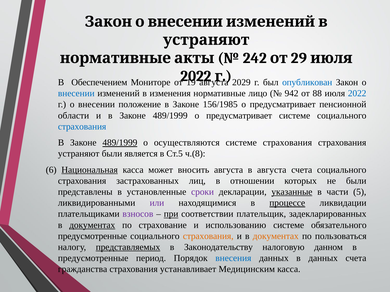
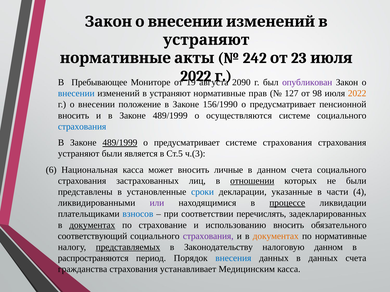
29: 29 -> 23 (299, 58)
Обеспечением: Обеспечением -> Пребывающее (99, 83)
2029: 2029 -> 2090 (241, 83)
опубликован colour: blue -> purple (307, 83)
в изменения: изменения -> устраняют (170, 94)
лицо: лицо -> прав (258, 94)
942: 942 -> 127 (292, 94)
88: 88 -> 98 (317, 94)
2022 colour: blue -> orange (357, 94)
156/1985: 156/1985 -> 156/1990 (220, 105)
области: области -> вносить (74, 116)
489/1999 о предусматривает: предусматривает -> осуществляются (239, 116)
осуществляются: осуществляются -> предусматривает (187, 143)
ч.(8: ч.(8 -> ч.(3 (195, 154)
Национальная underline: present -> none (90, 170)
вносить августа: августа -> личные (229, 170)
в августа: августа -> данном (272, 170)
отношении underline: none -> present (252, 181)
сроки colour: purple -> blue (203, 192)
указанные underline: present -> none (292, 192)
5: 5 -> 4 (360, 192)
взносов colour: purple -> blue (138, 214)
при underline: present -> none (171, 214)
плательщик: плательщик -> перечислять (261, 214)
использованию системе: системе -> вносить (289, 225)
предусмотренные: предусмотренные -> соответствующий (92, 236)
страхования colour: orange -> purple (208, 236)
по пользоваться: пользоваться -> нормативные (341, 236)
предусмотренные: предусмотренные -> распространяются (93, 259)
